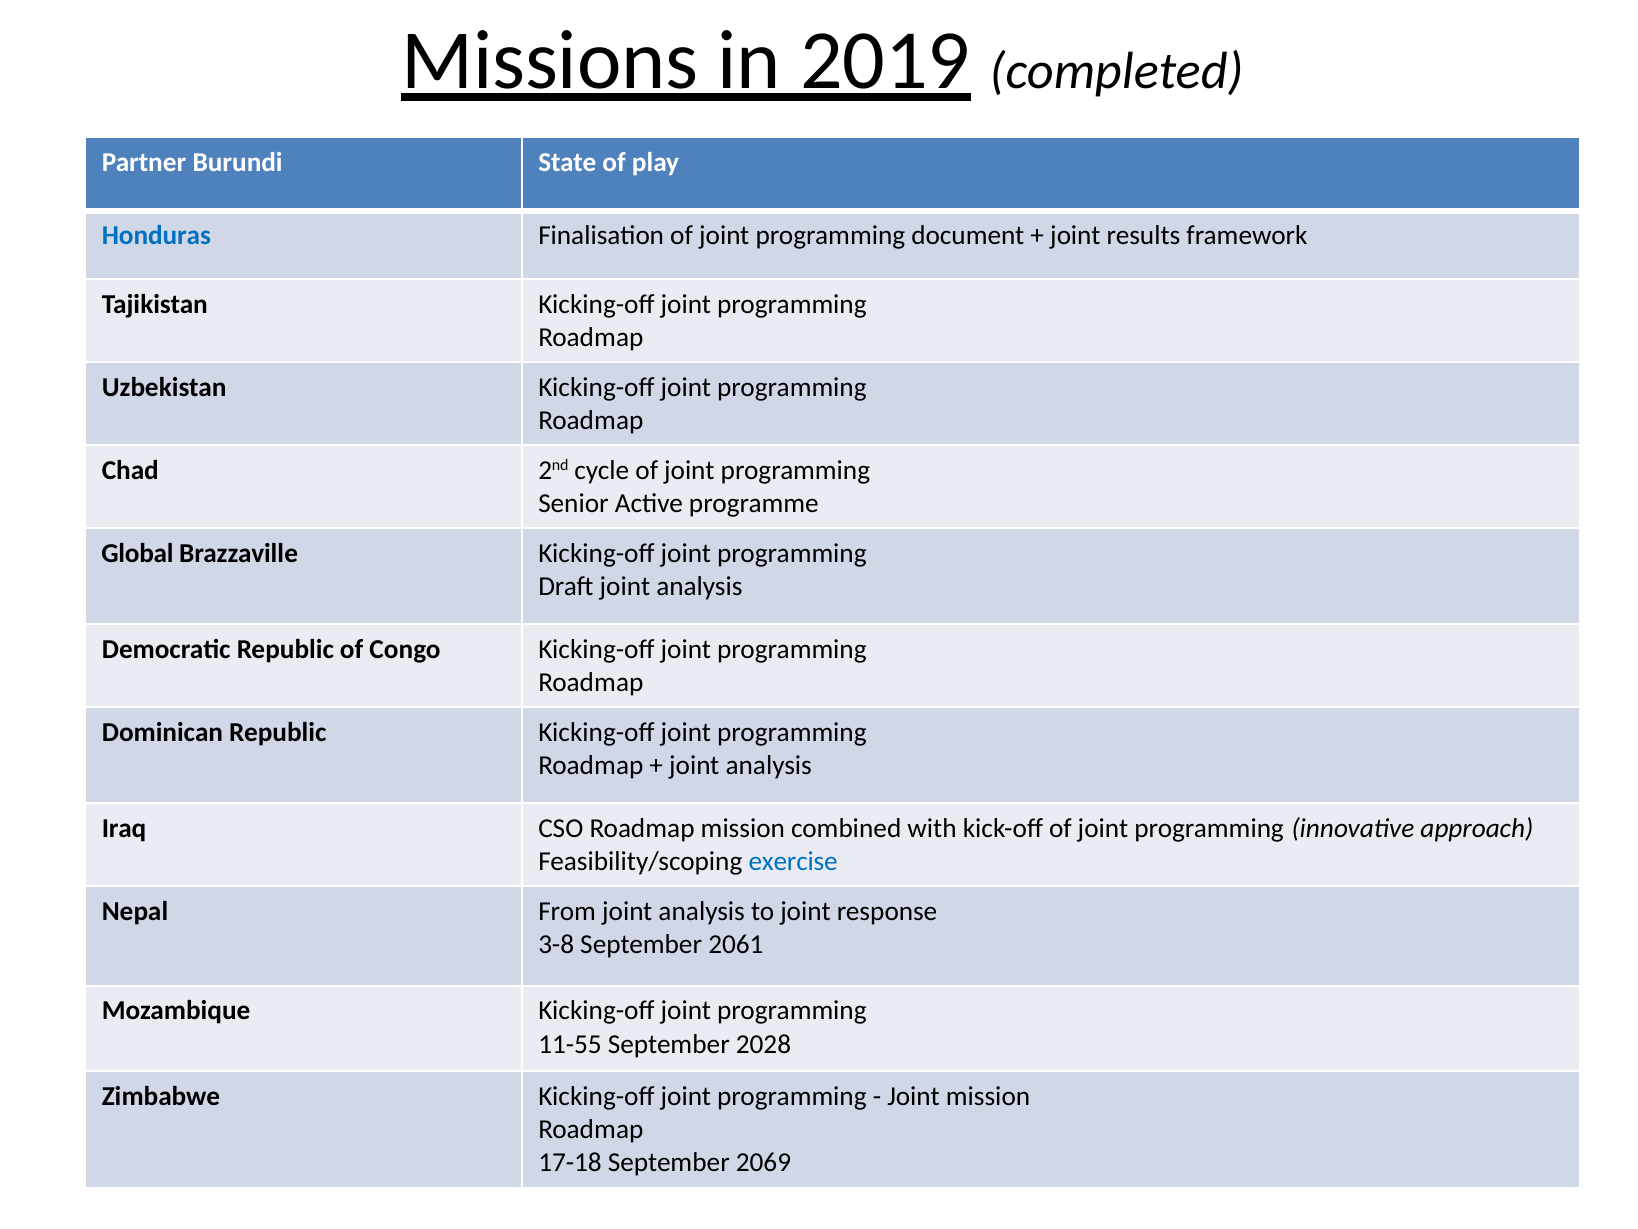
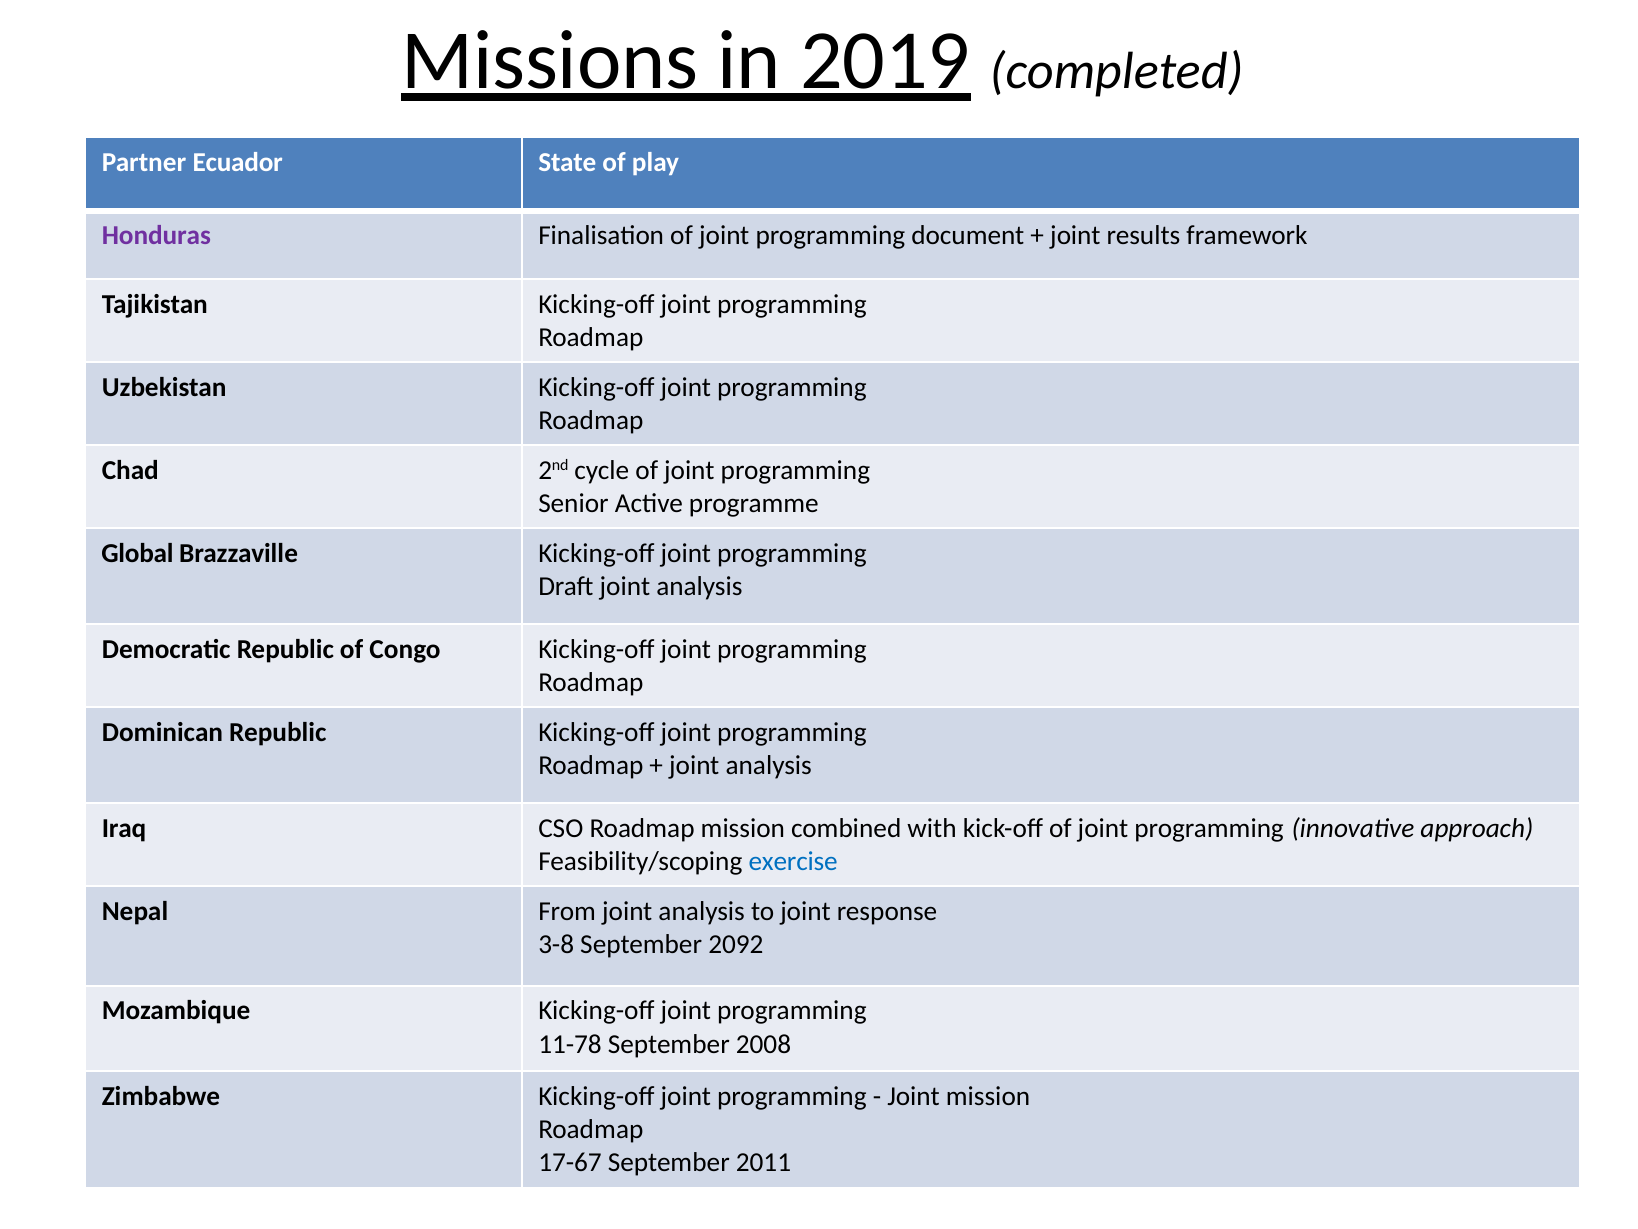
Burundi: Burundi -> Ecuador (238, 162)
Honduras colour: blue -> purple (156, 236)
2061: 2061 -> 2092 (736, 944)
11-55: 11-55 -> 11-78 (570, 1044)
2028: 2028 -> 2008 (763, 1044)
17-18: 17-18 -> 17-67 (570, 1162)
2069: 2069 -> 2011 (763, 1162)
